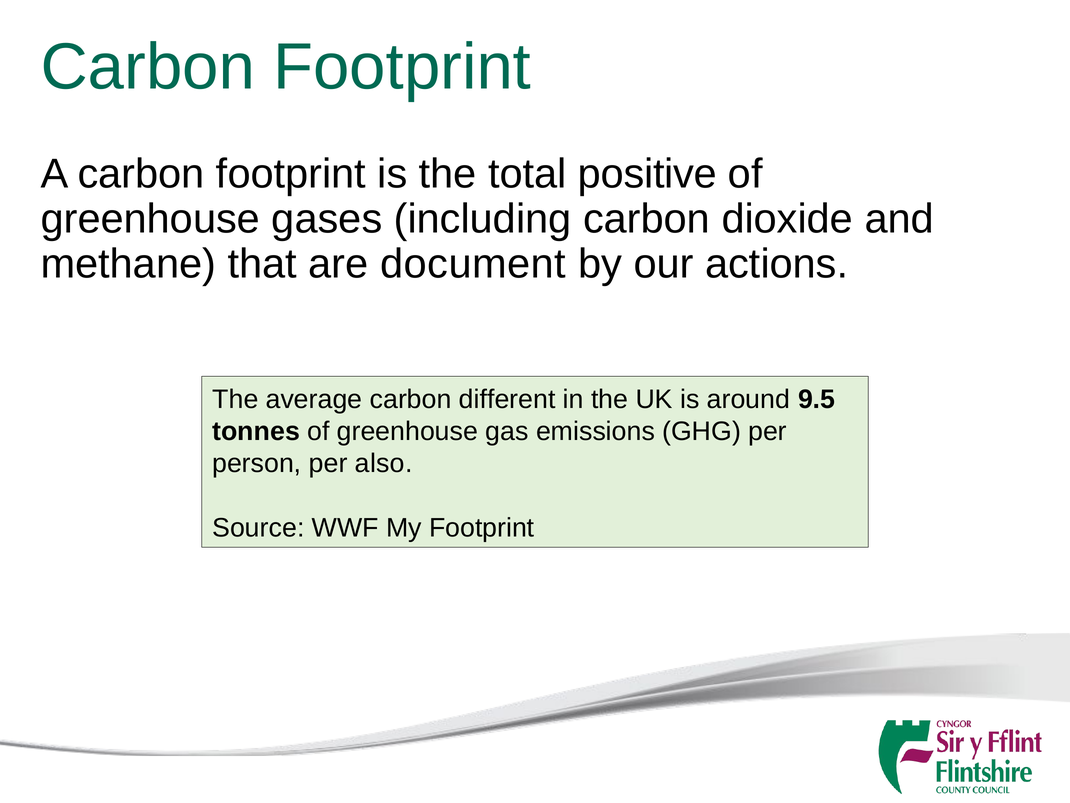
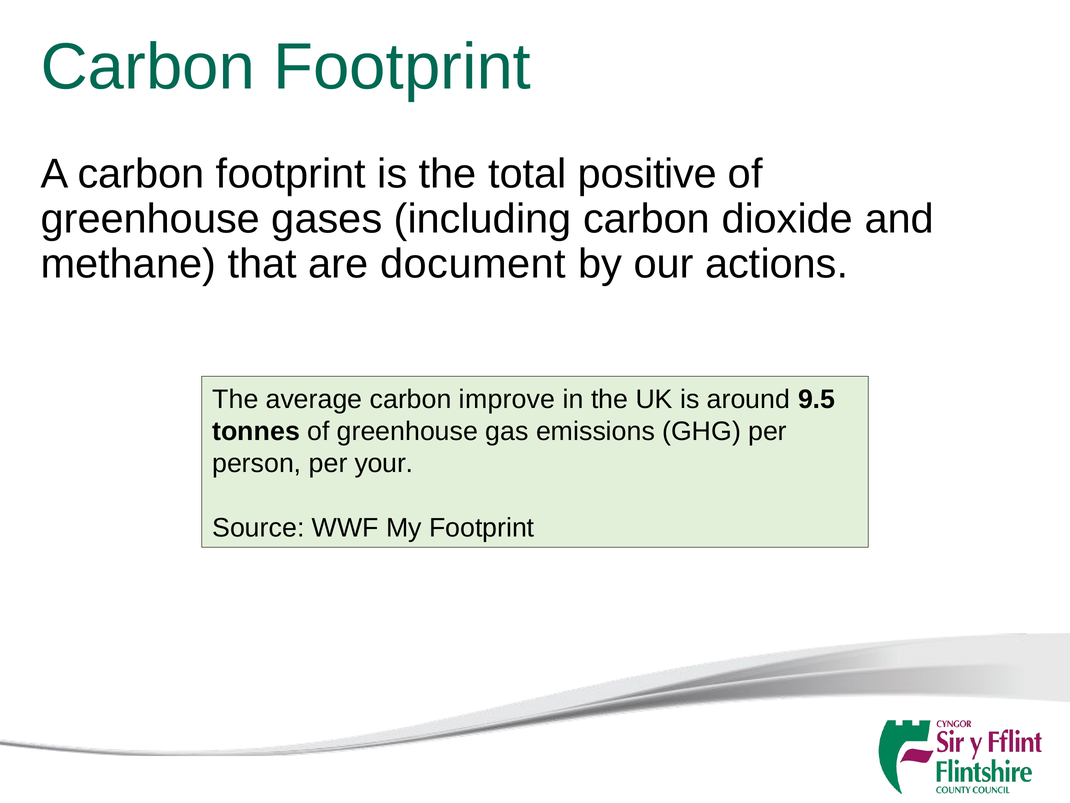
different: different -> improve (507, 399)
also: also -> your (384, 463)
